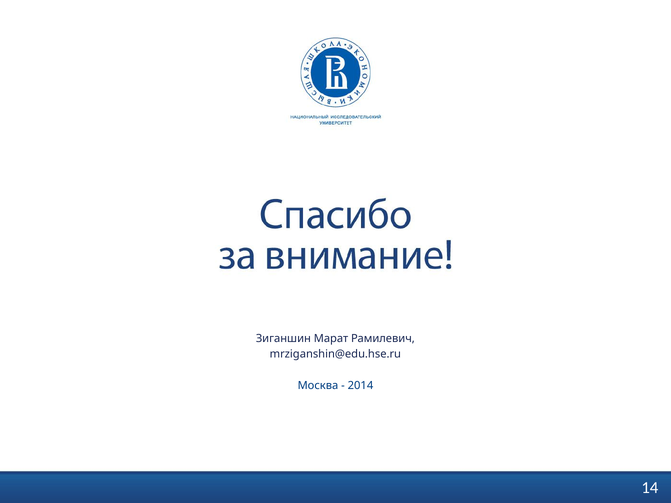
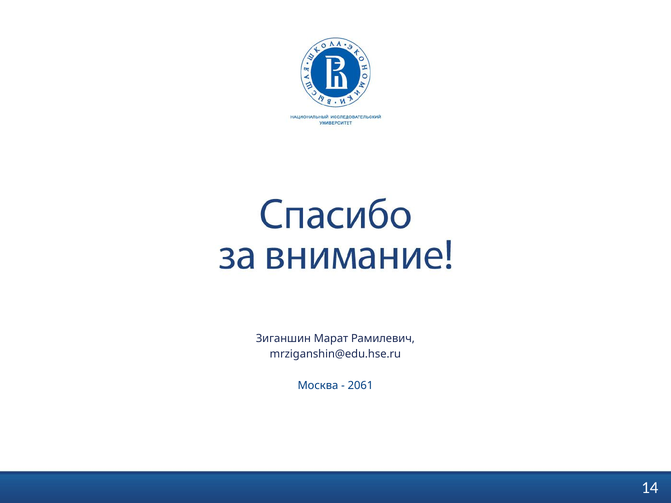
2014: 2014 -> 2061 (360, 386)
